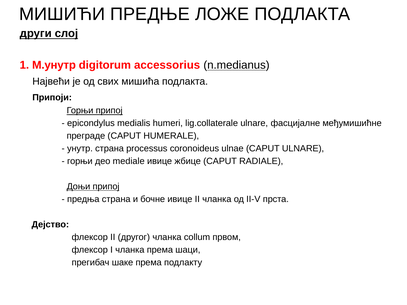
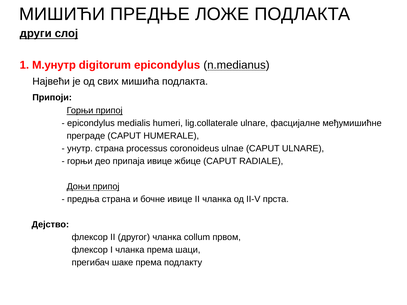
digitorum accessorius: accessorius -> epicondylus (167, 65)
mediale: mediale -> припаја (129, 161)
